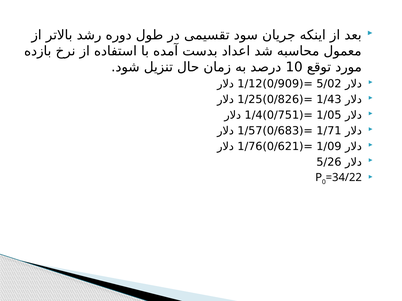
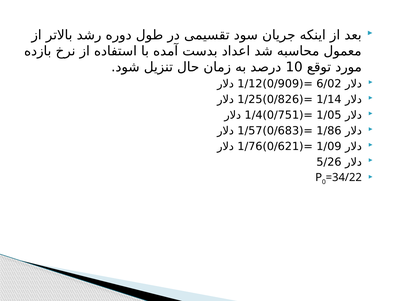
5/02: 5/02 -> 6/02 (329, 84)
1/43: 1/43 -> 1/14 (329, 100)
1/71: 1/71 -> 1/86 (329, 131)
